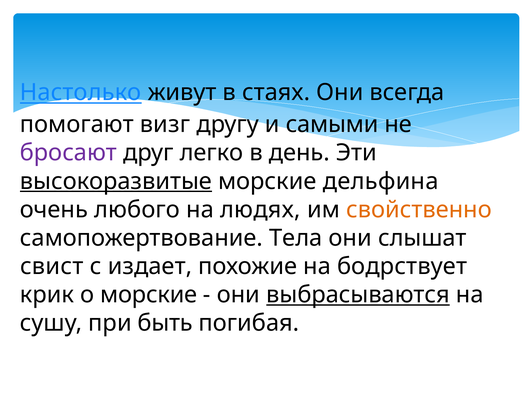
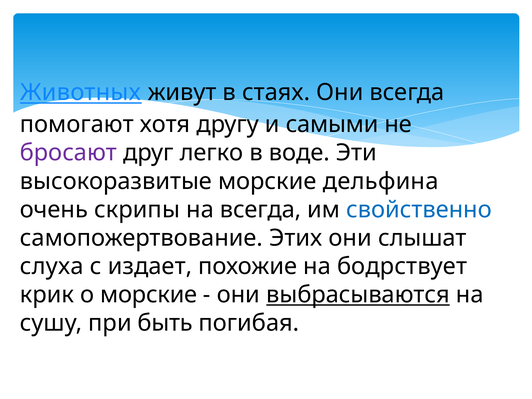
Настолько: Настолько -> Животных (81, 92)
визг: визг -> хотя (165, 124)
день: день -> воде (299, 153)
высокоразвитые underline: present -> none (116, 181)
любого: любого -> скрипы (137, 210)
на людях: людях -> всегда (261, 210)
свойственно colour: orange -> blue (419, 210)
Тела: Тела -> Этих (296, 238)
свист: свист -> слуха (52, 266)
